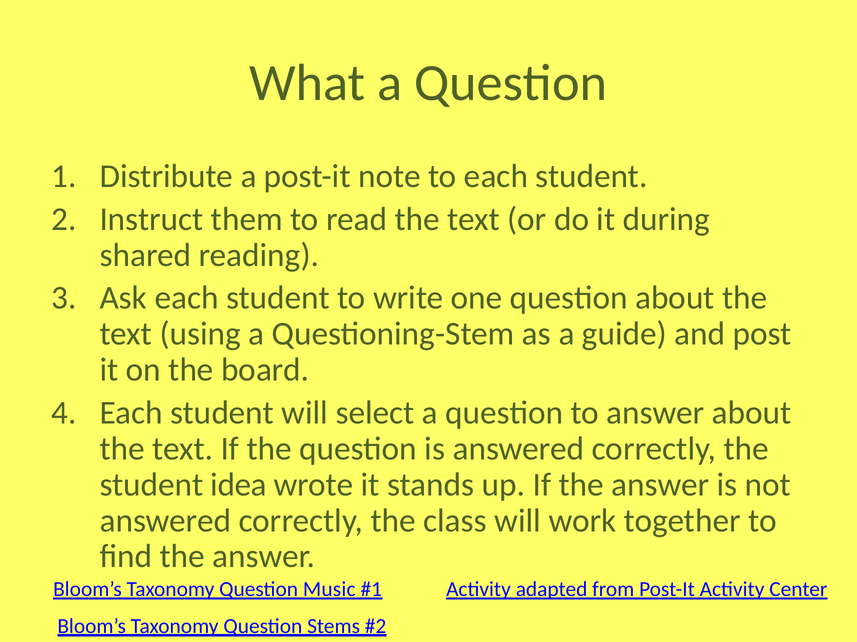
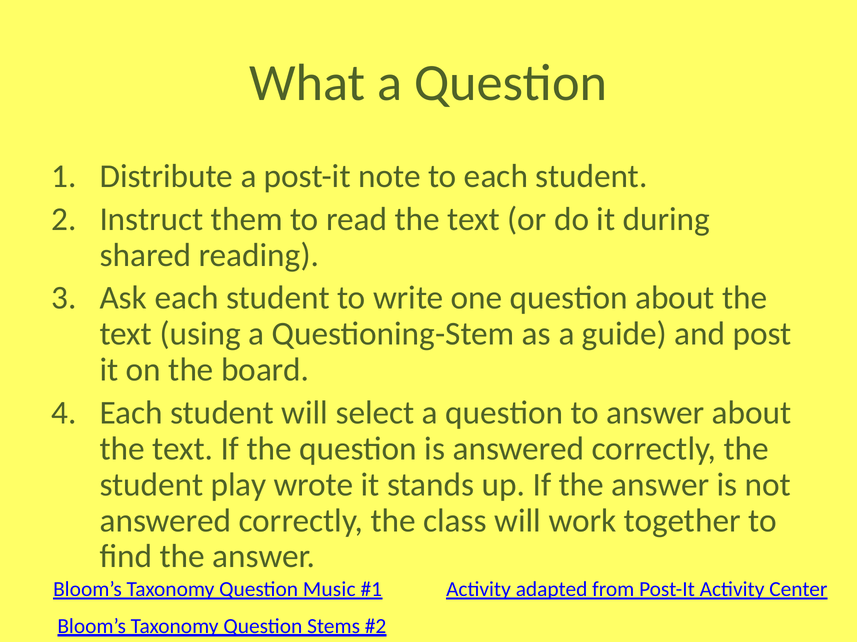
idea: idea -> play (239, 485)
